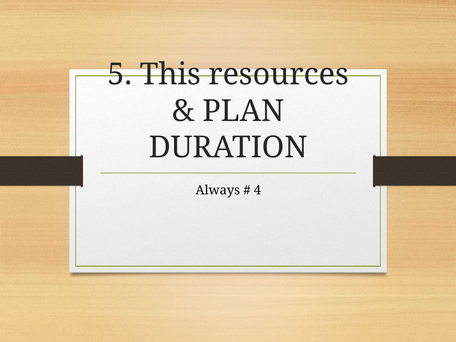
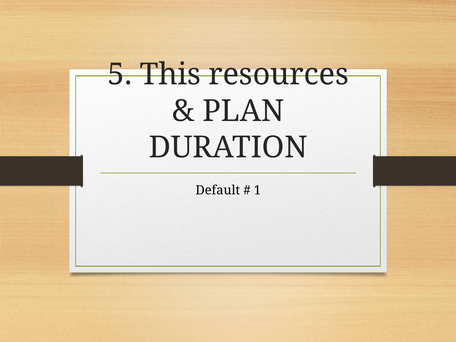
Always: Always -> Default (218, 190)
4: 4 -> 1 (257, 190)
